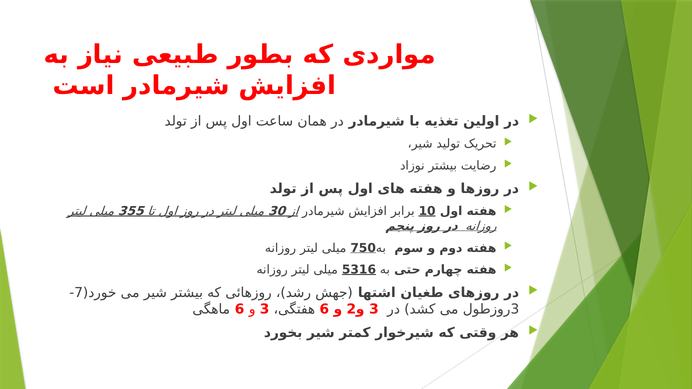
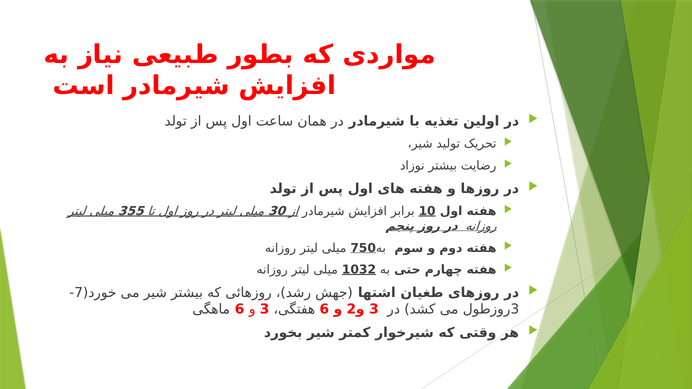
5316: 5316 -> 1032 (359, 270)
